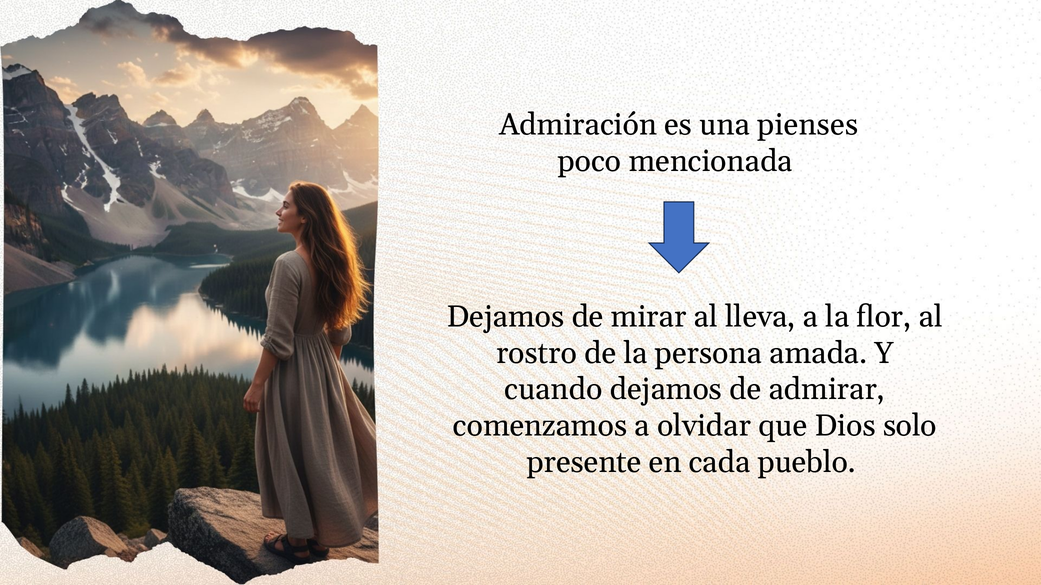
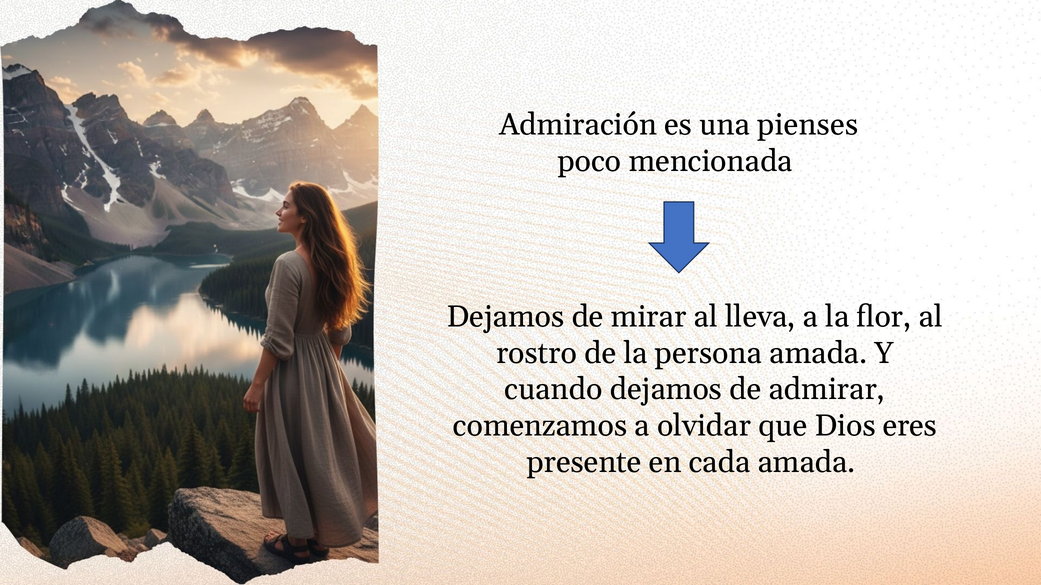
solo: solo -> eres (910, 426)
cada pueblo: pueblo -> amada (807, 463)
